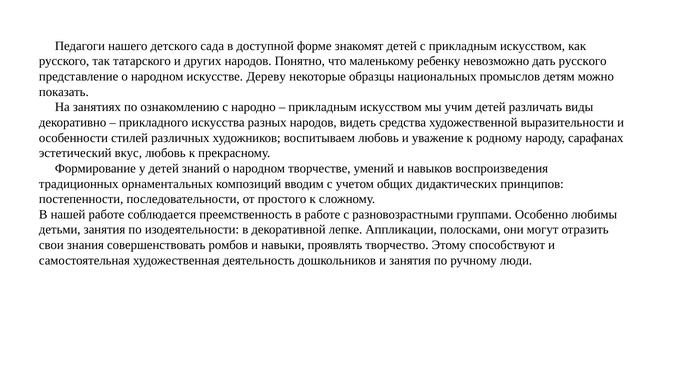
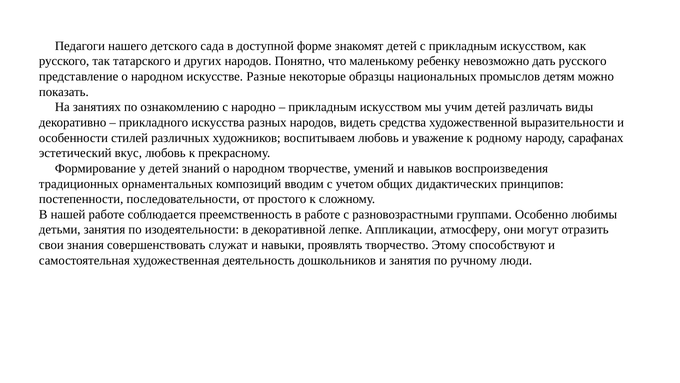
Дереву: Дереву -> Разные (266, 76)
полосками: полосками -> атмосферу (470, 229)
ромбов: ромбов -> служат (228, 245)
